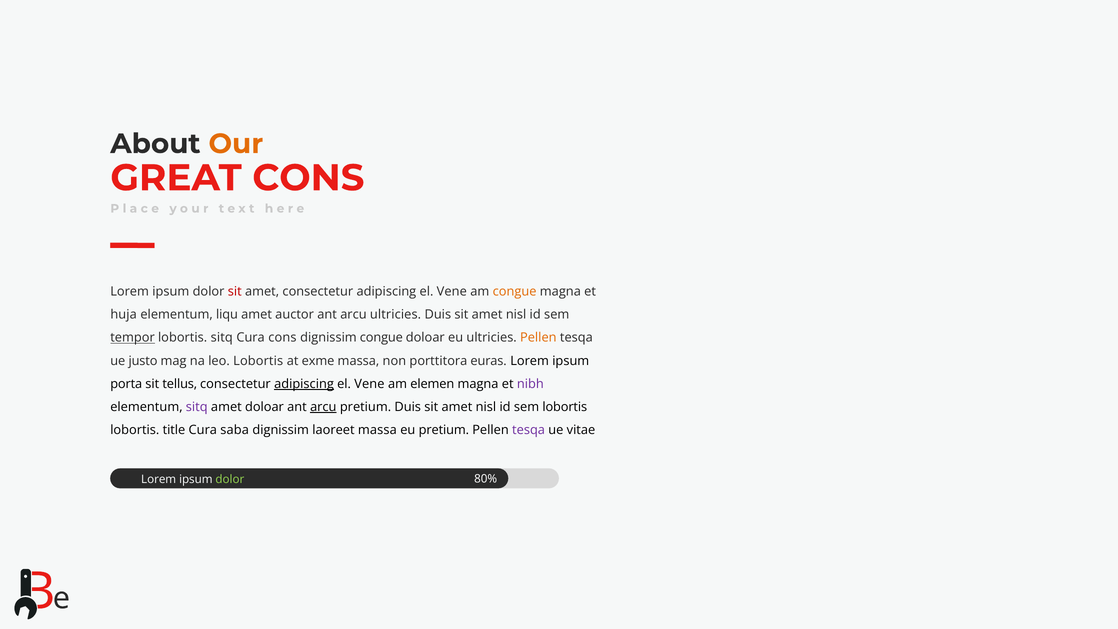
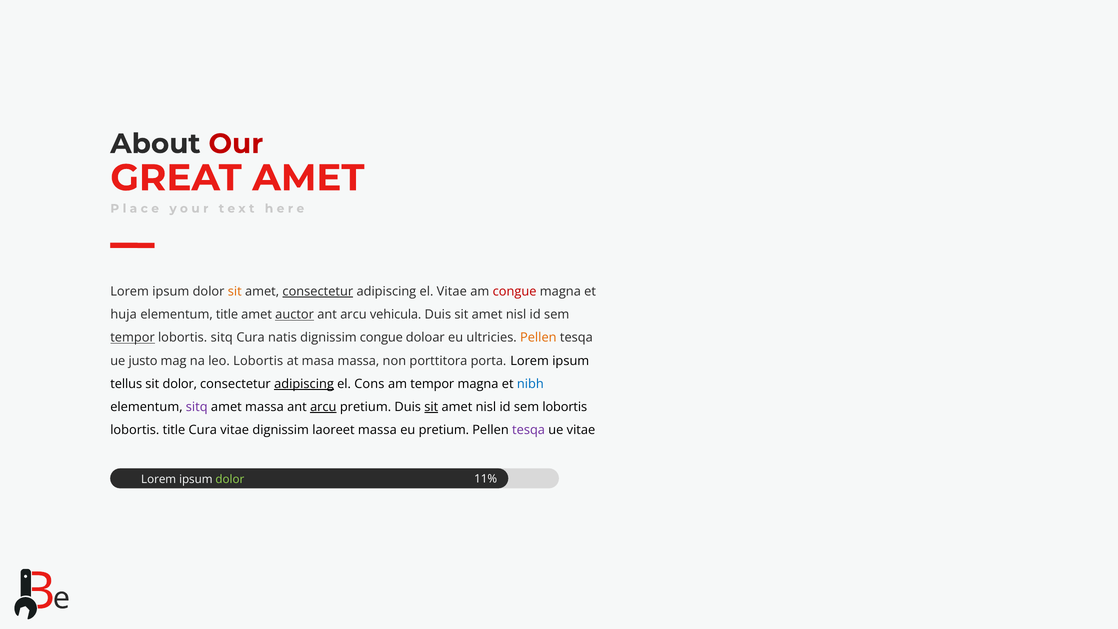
Our colour: orange -> red (236, 144)
GREAT CONS: CONS -> AMET (308, 178)
sit colour: red -> orange (235, 291)
consectetur underline: none -> present (318, 291)
Vene: Vene -> Vitae (452, 291)
congue colour: orange -> red (515, 291)
elementum liqu: liqu -> title (227, 315)
auctor underline: none -> present (295, 315)
arcu ultricies: ultricies -> vehicula (396, 315)
Cura cons: cons -> natis (283, 338)
exme: exme -> masa (318, 361)
euras: euras -> porta (489, 361)
porta: porta -> tellus (126, 384)
sit tellus: tellus -> dolor (180, 384)
Vene: Vene -> Cons (369, 384)
am elemen: elemen -> tempor (432, 384)
nibh colour: purple -> blue (530, 384)
amet doloar: doloar -> massa (264, 407)
sit underline: none -> present (431, 407)
Cura saba: saba -> vitae (235, 430)
80%: 80% -> 11% (486, 479)
